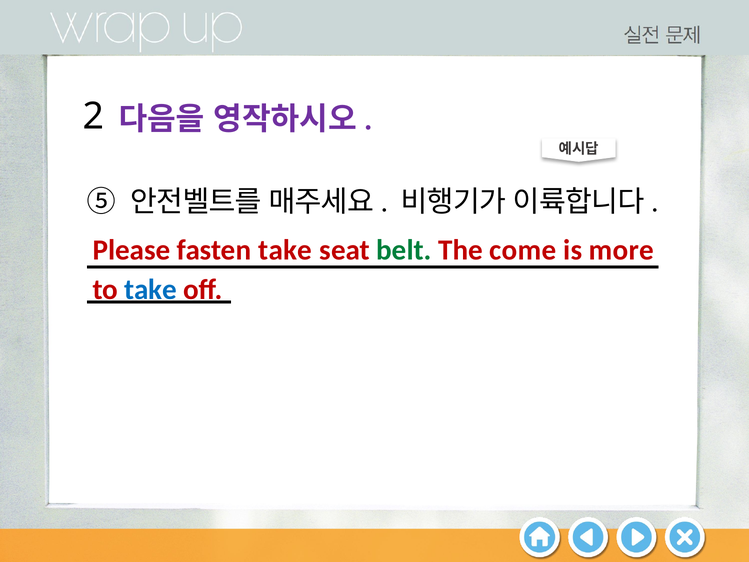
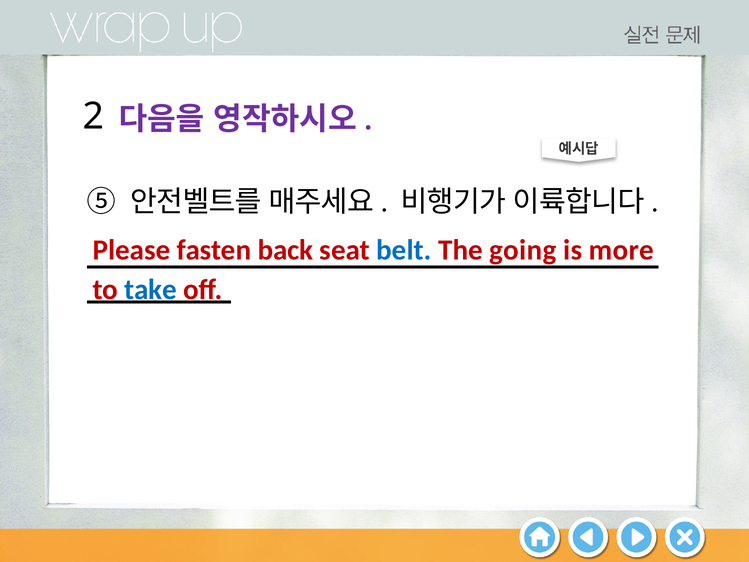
fasten take: take -> back (285, 250)
belt colour: green -> blue (404, 250)
come: come -> going (523, 250)
